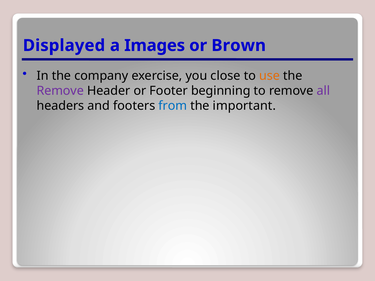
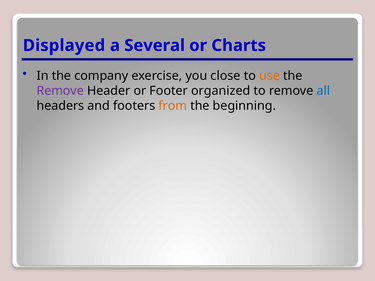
Images: Images -> Several (155, 46)
Brown: Brown -> Charts (239, 46)
beginning: beginning -> organized (221, 91)
all colour: purple -> blue (323, 91)
from colour: blue -> orange (173, 106)
important: important -> beginning (244, 106)
